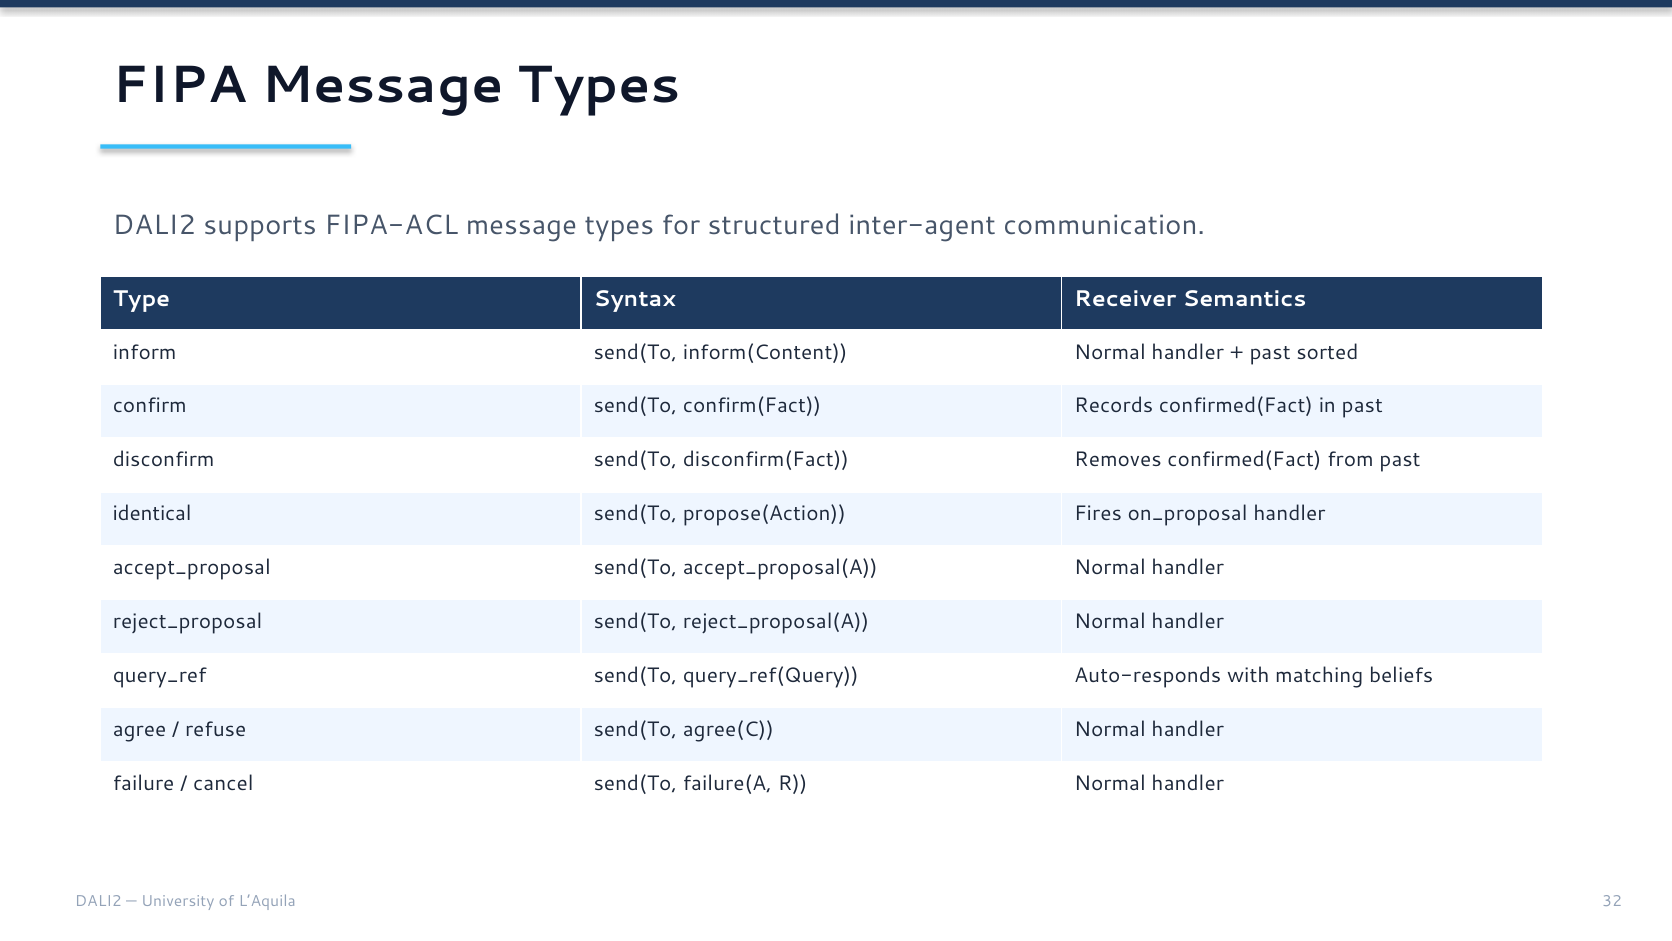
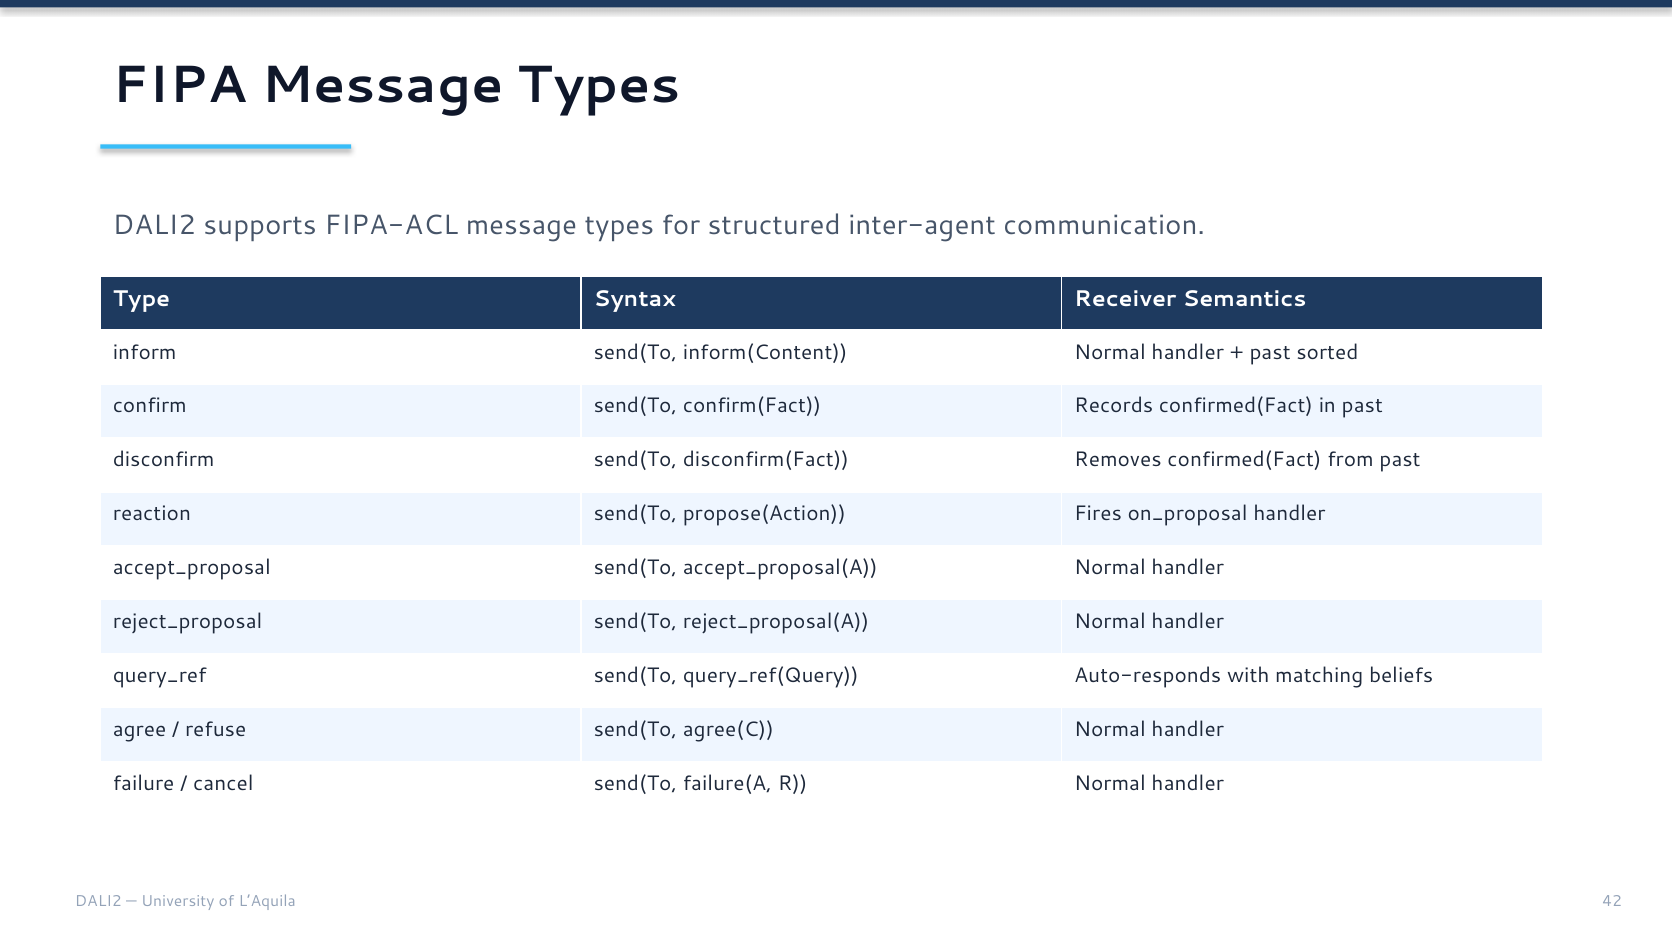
identical: identical -> reaction (152, 514)
32: 32 -> 42 (1612, 901)
